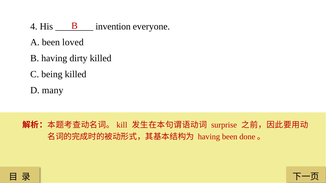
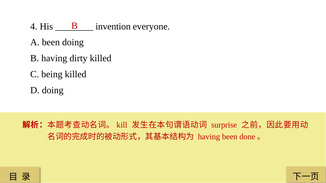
been loved: loved -> doing (73, 42)
D many: many -> doing (53, 90)
